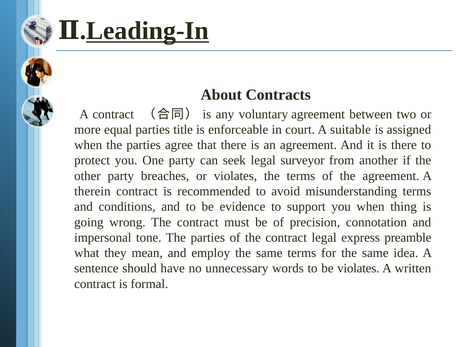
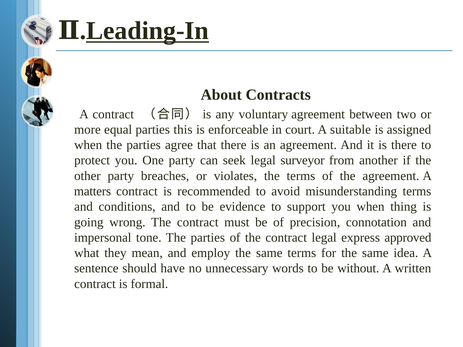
title: title -> this (183, 130)
therein: therein -> matters (93, 191)
preamble: preamble -> approved (408, 238)
be violates: violates -> without (358, 269)
